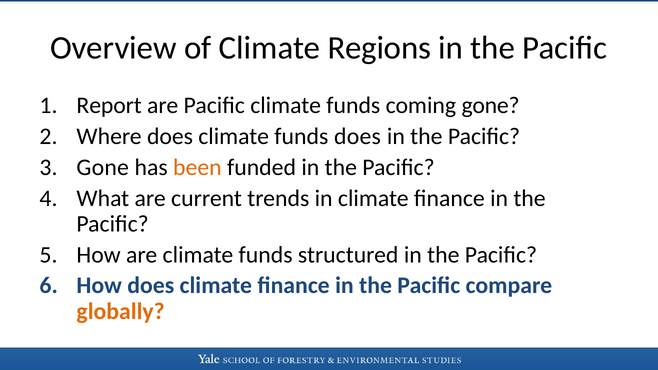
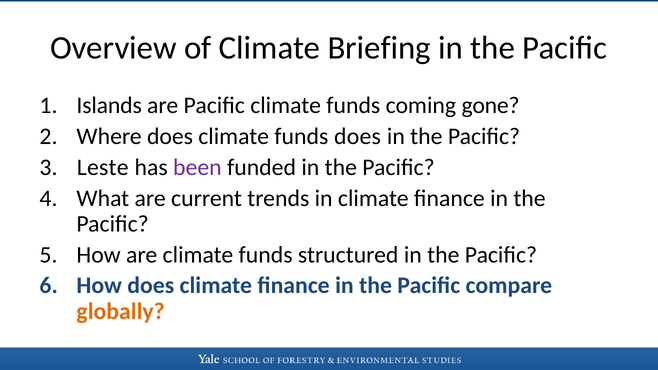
Regions: Regions -> Briefing (379, 48)
Report: Report -> Islands (109, 106)
Gone: Gone -> Leste (103, 167)
been colour: orange -> purple (197, 167)
